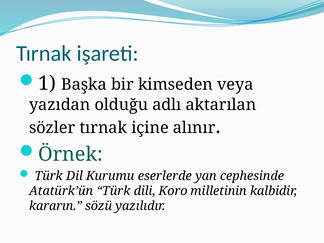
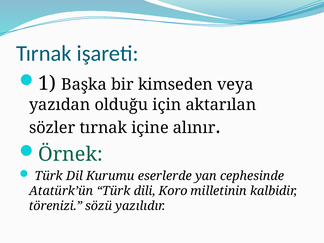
adlı: adlı -> için (167, 105)
kararın: kararın -> törenizi (56, 206)
